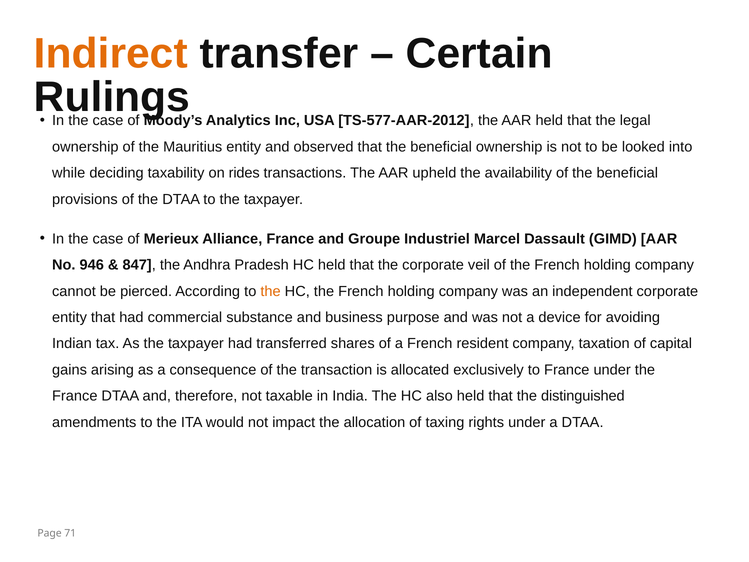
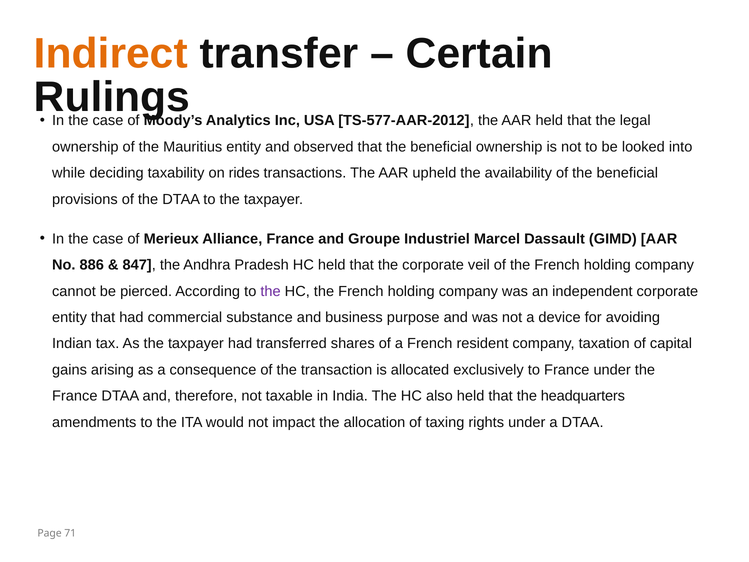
946: 946 -> 886 (92, 265)
the colour: orange -> purple (271, 291)
distinguished: distinguished -> headquarters (583, 396)
